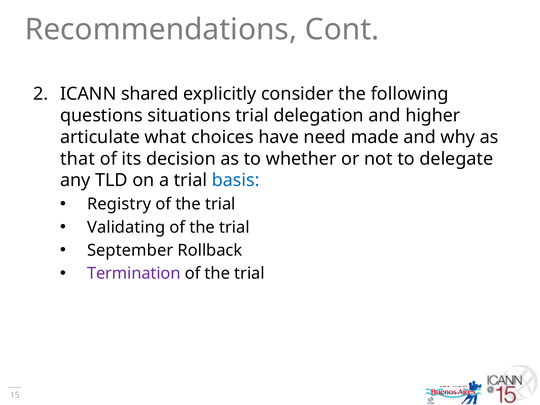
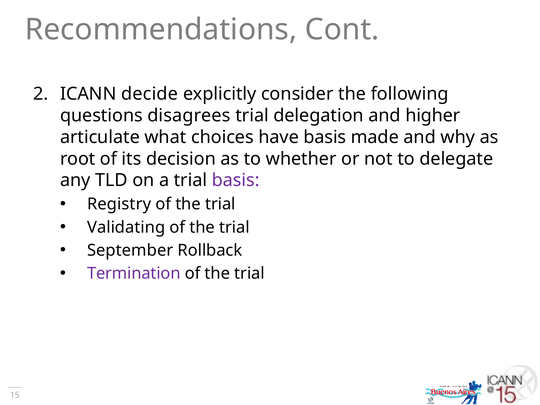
shared: shared -> decide (150, 94)
situations: situations -> disagrees (189, 116)
have need: need -> basis (325, 137)
that: that -> root (78, 159)
basis colour: blue -> purple (236, 180)
